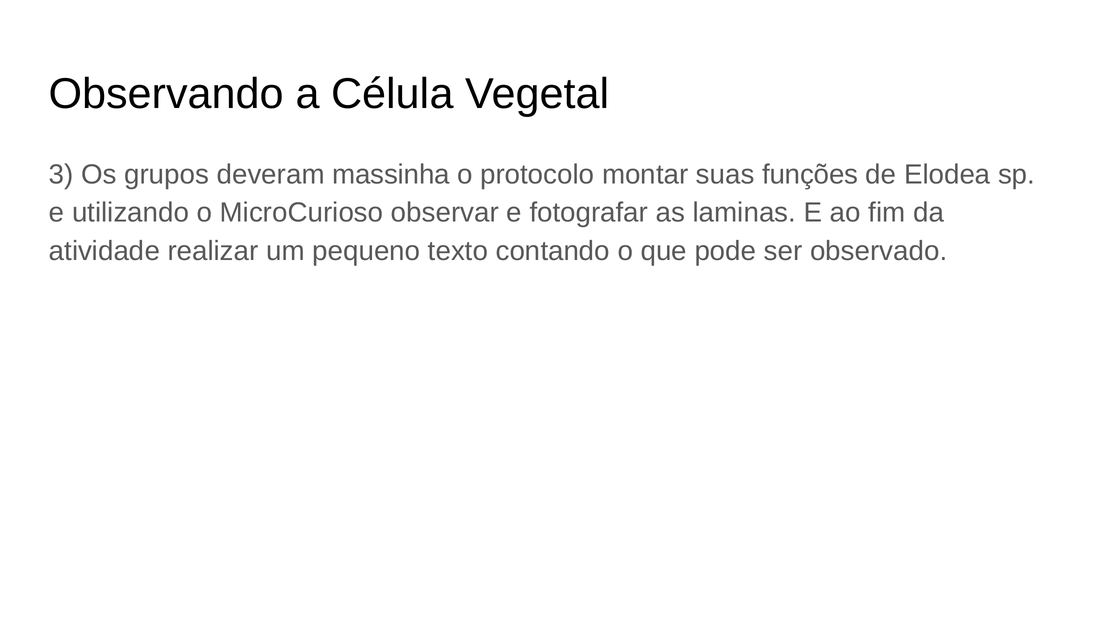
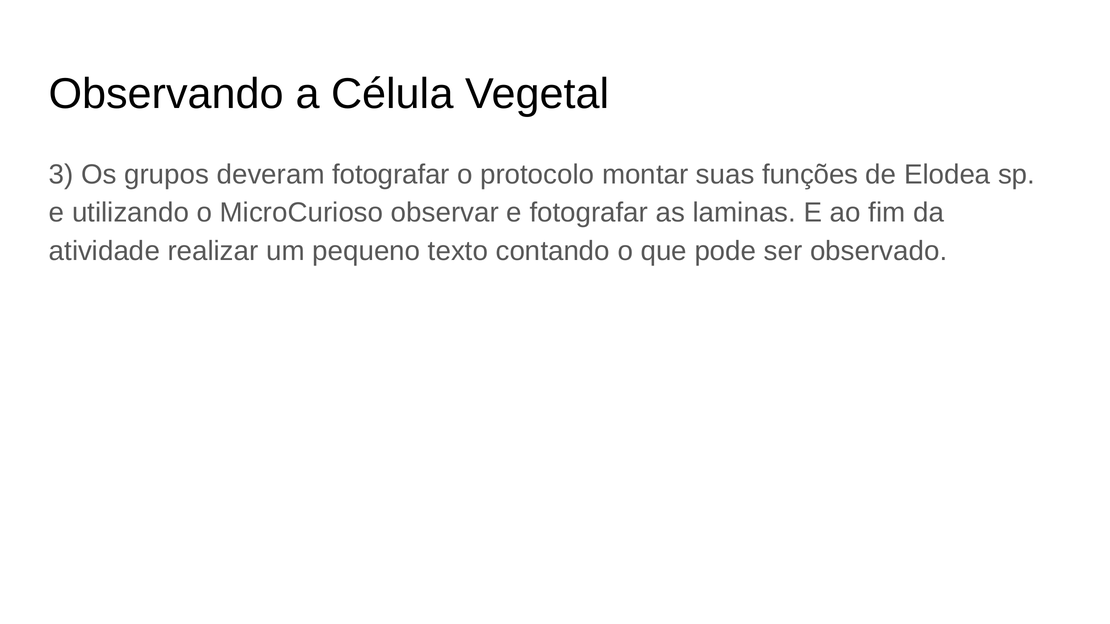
deveram massinha: massinha -> fotografar (391, 175)
